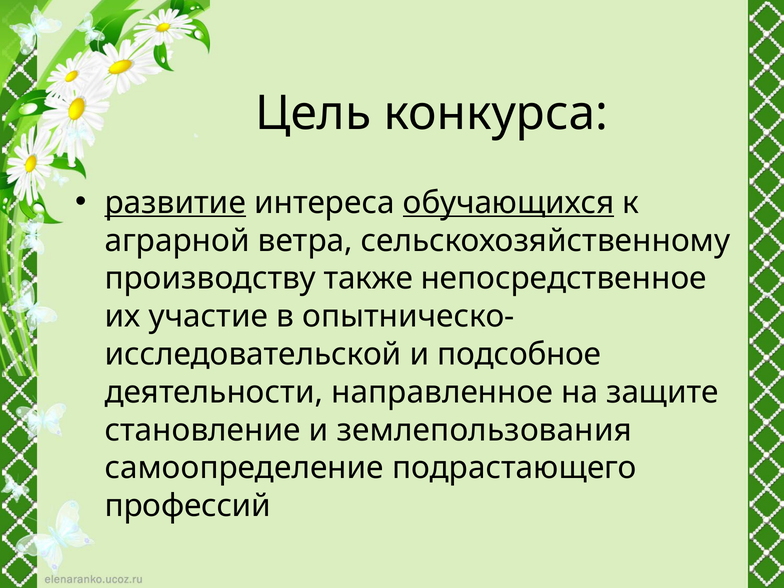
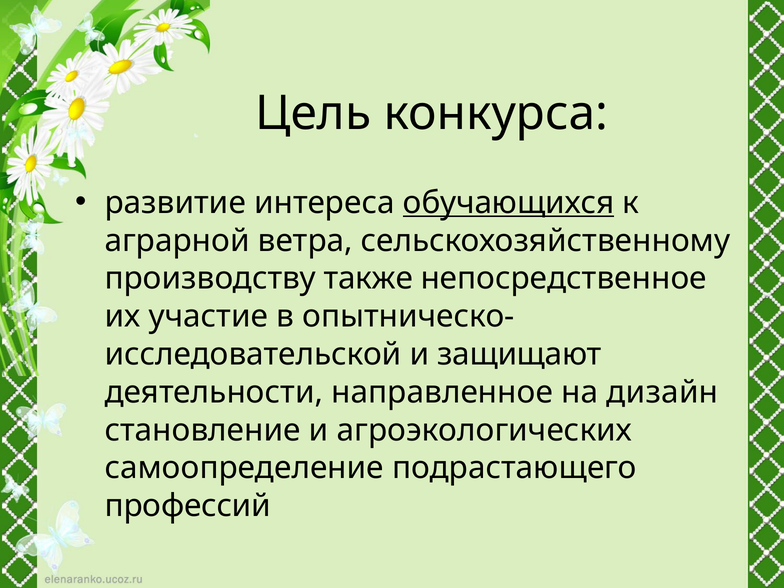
развитие underline: present -> none (175, 203)
подсобное: подсобное -> защищают (519, 354)
защите: защите -> дизайн (662, 392)
землепользования: землепользования -> агроэкологических (484, 430)
